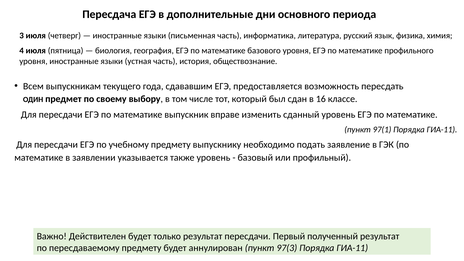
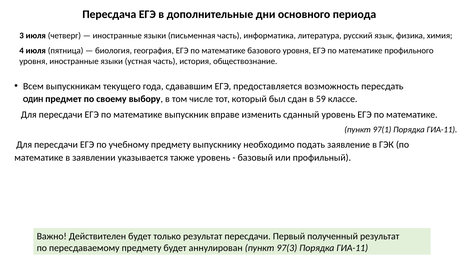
16: 16 -> 59 (321, 99)
